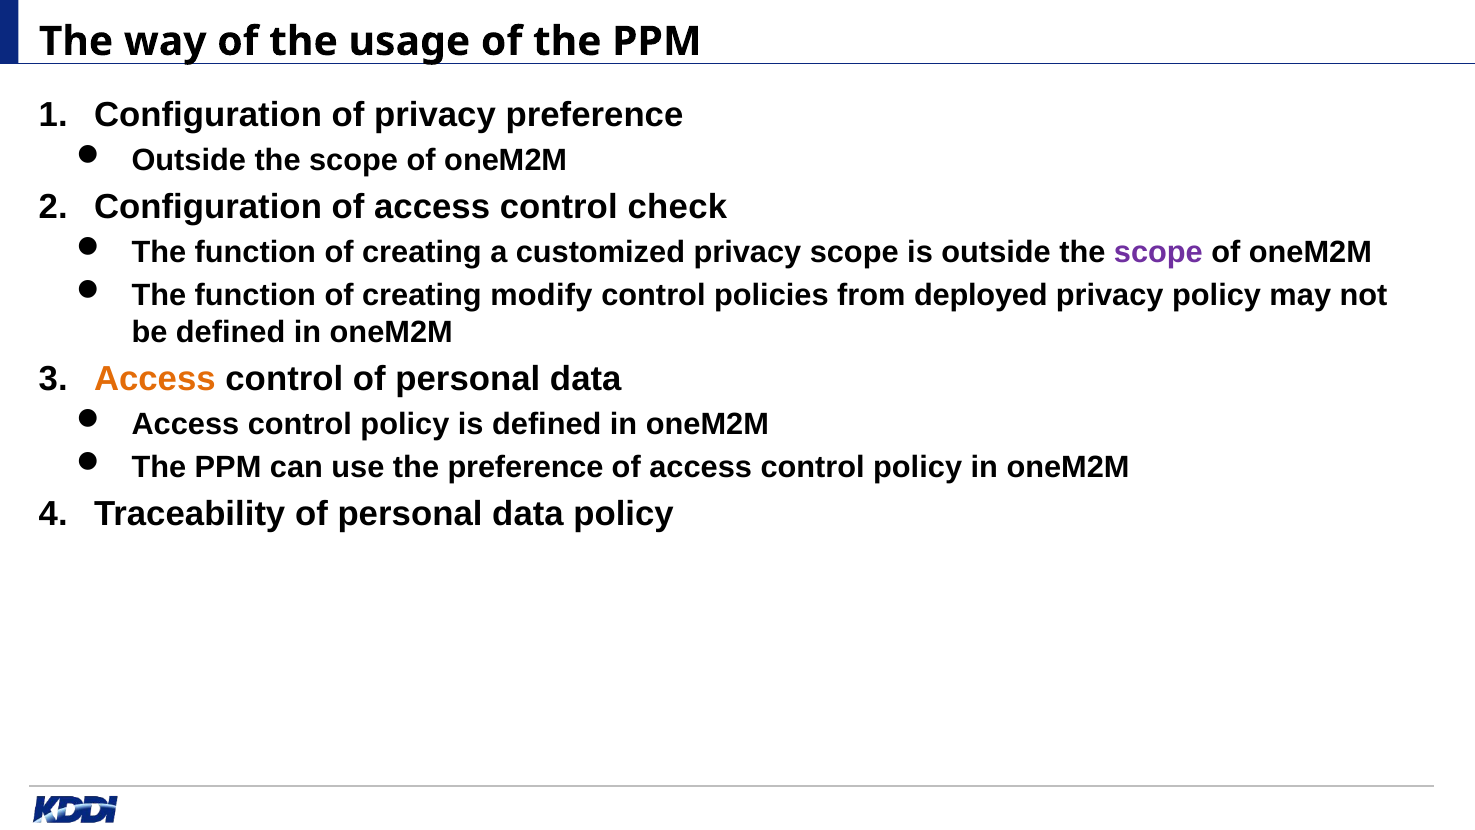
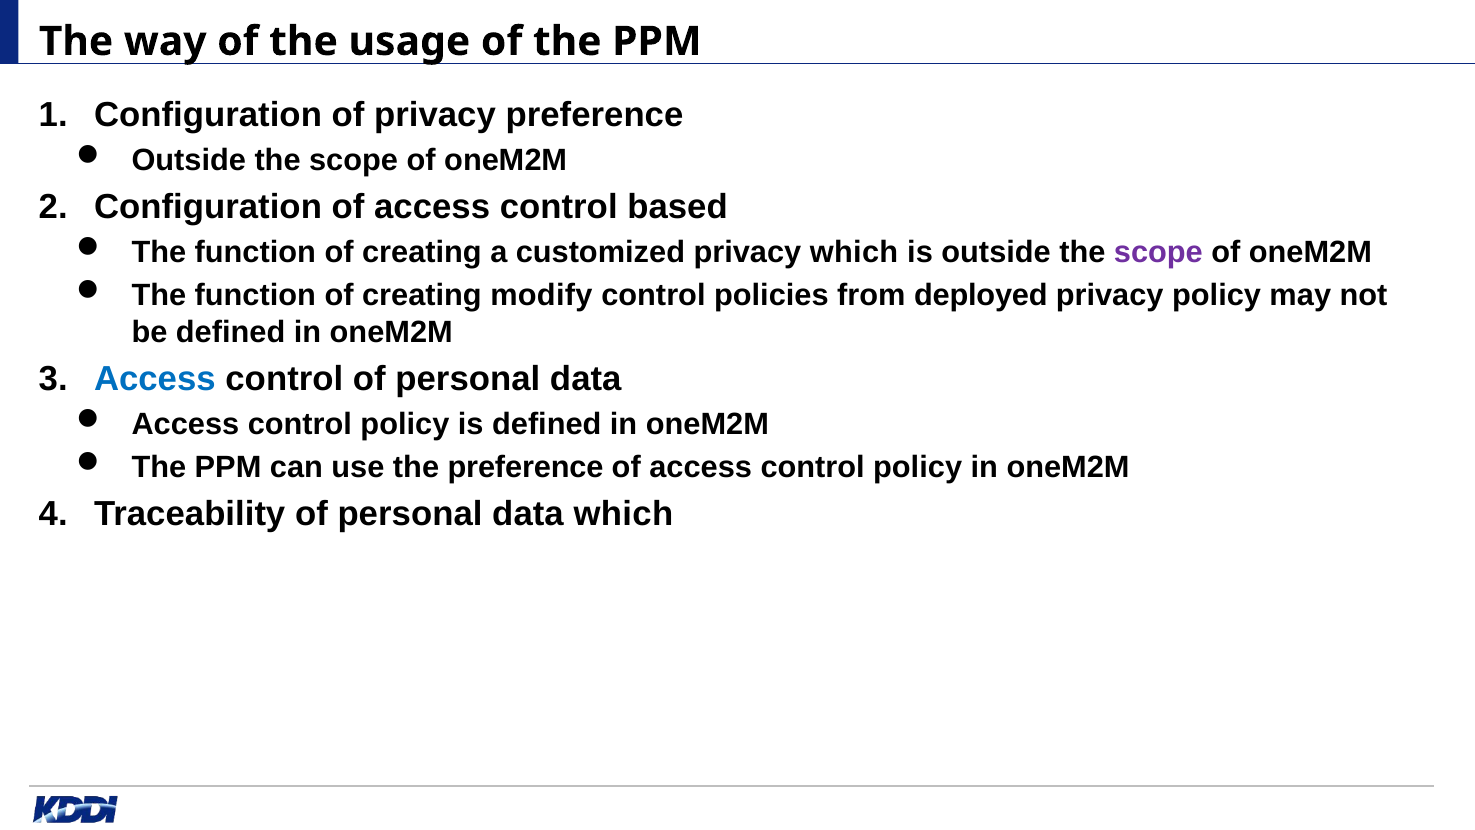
check: check -> based (678, 207)
privacy scope: scope -> which (854, 252)
Access colour: orange -> blue (155, 379)
data policy: policy -> which (623, 514)
